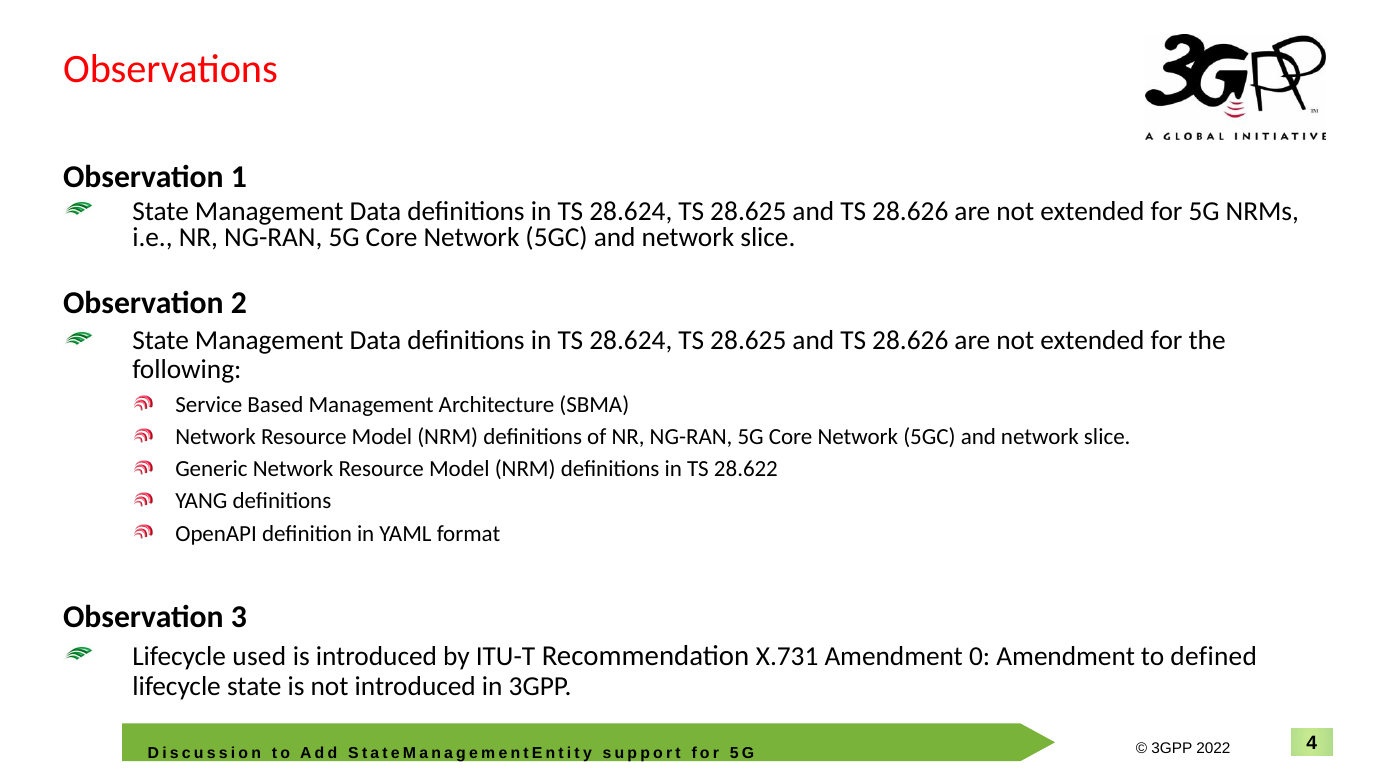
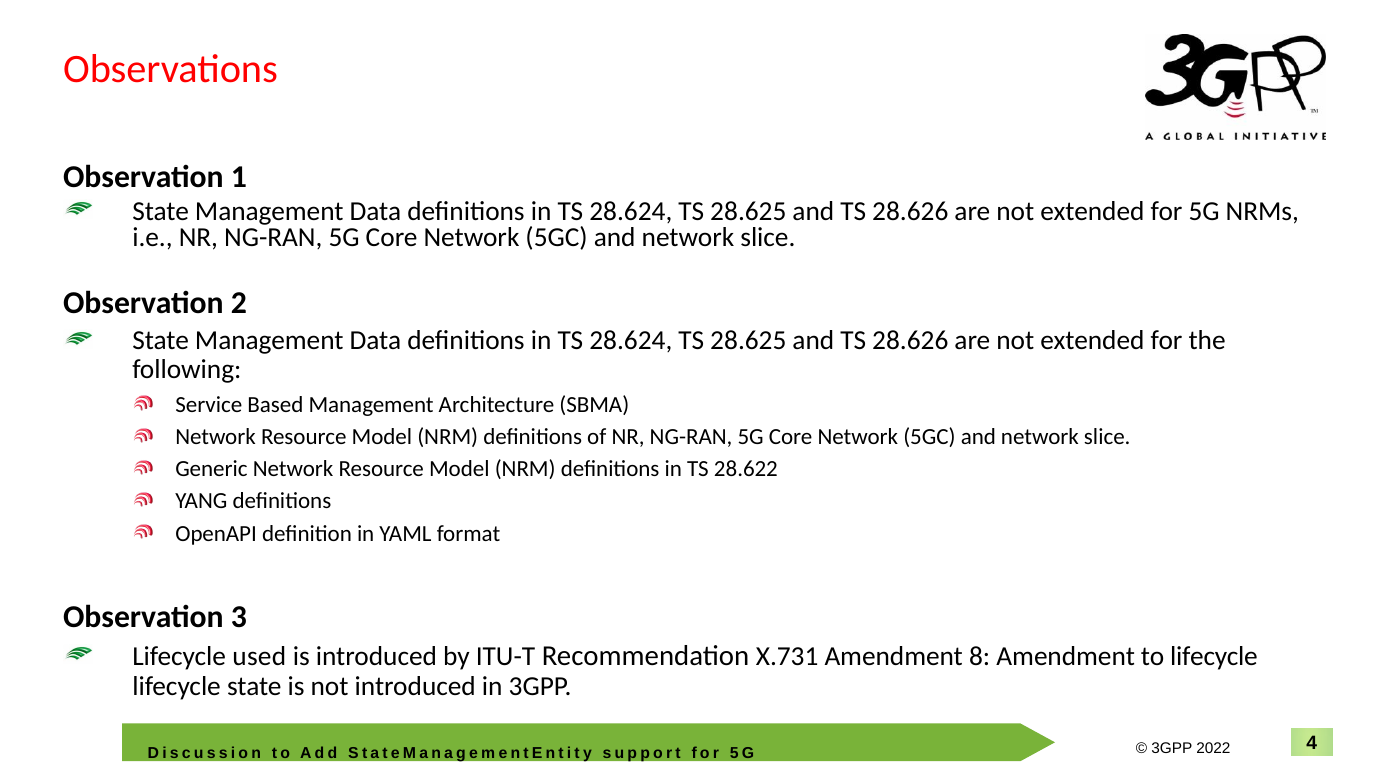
0: 0 -> 8 (980, 656)
to defined: defined -> lifecycle (1214, 656)
